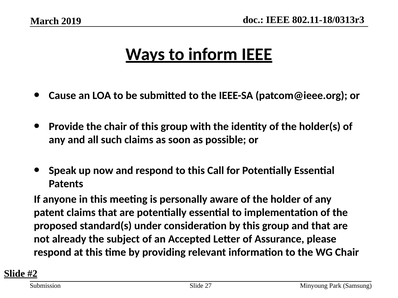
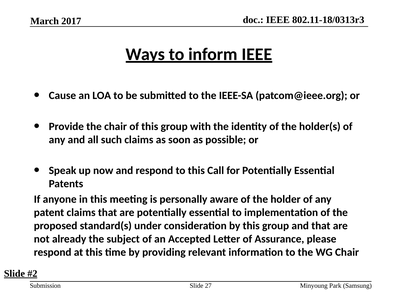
2019: 2019 -> 2017 (71, 21)
